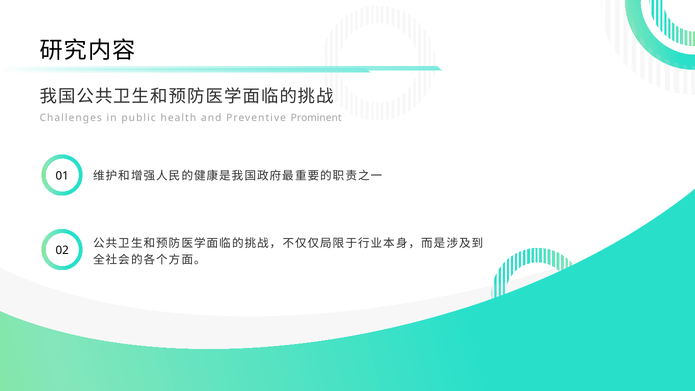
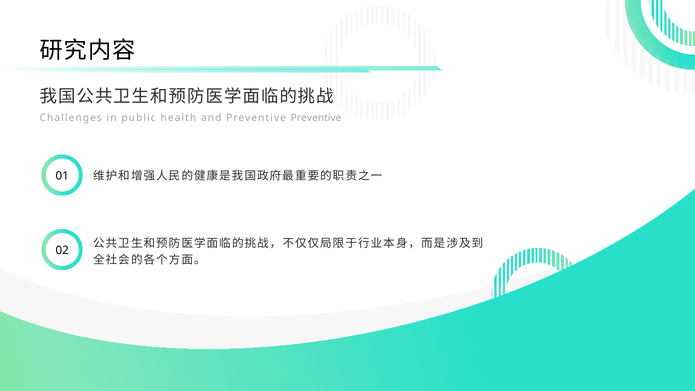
Preventive Prominent: Prominent -> Preventive (316, 118)
